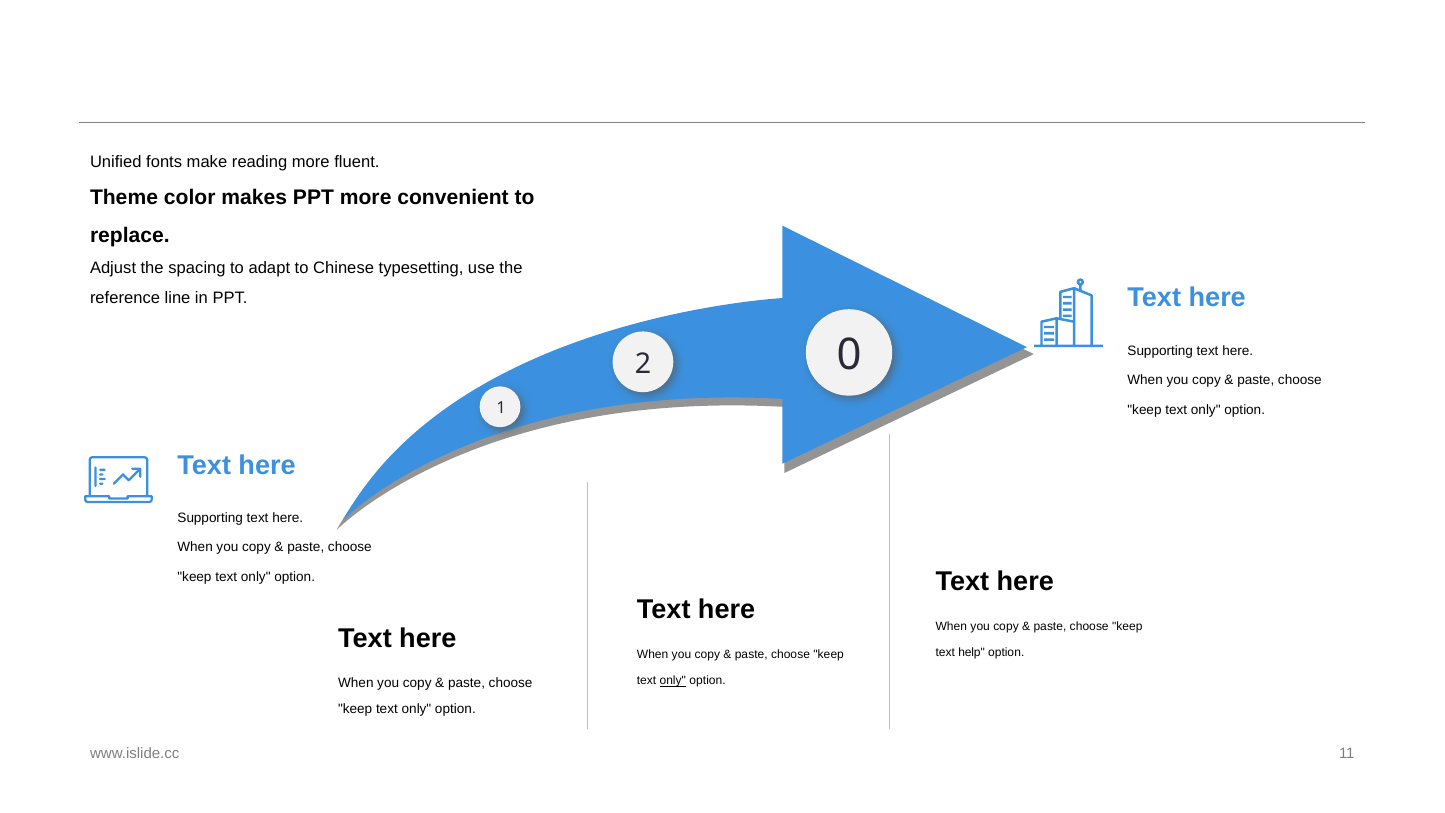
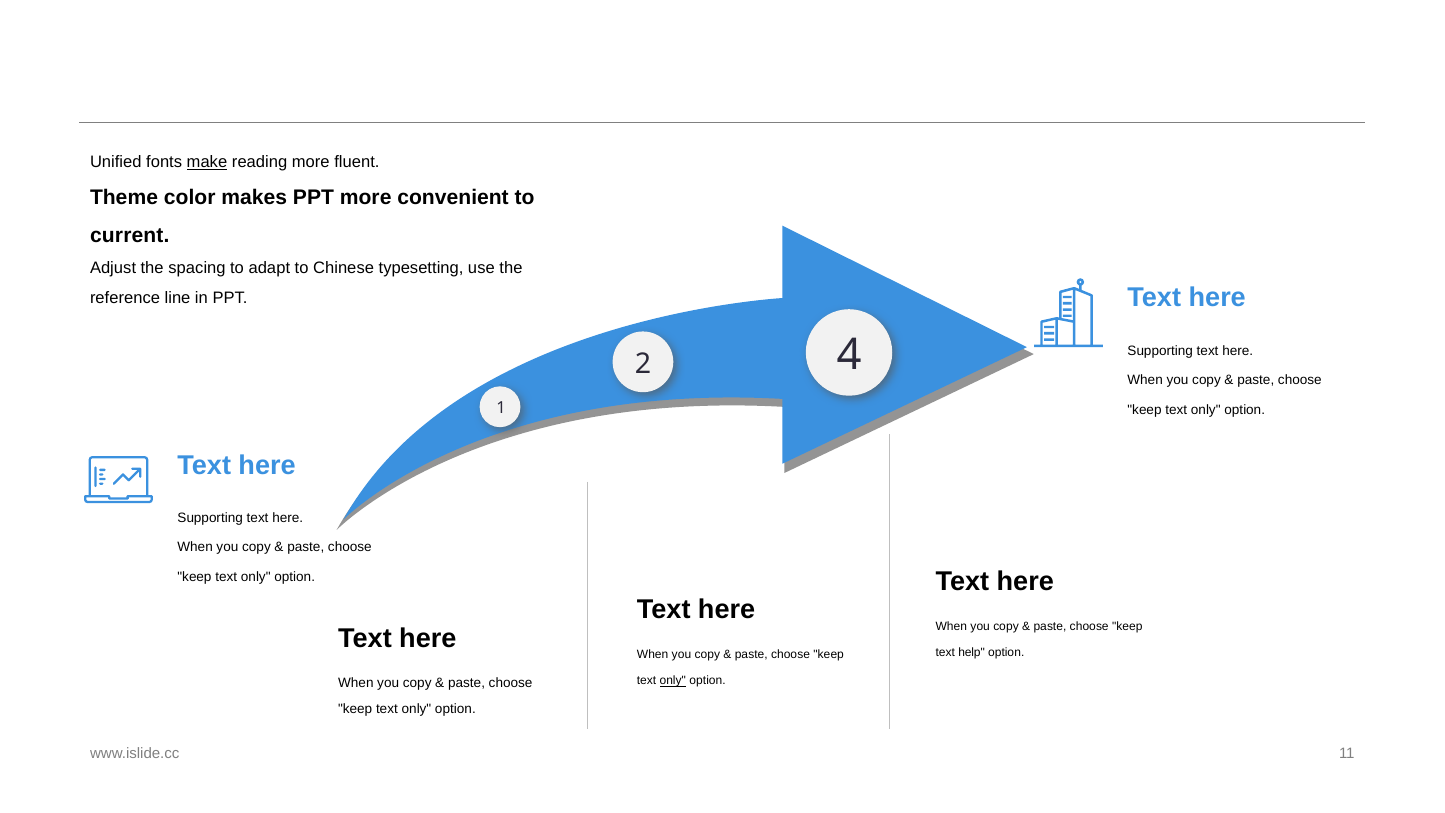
make underline: none -> present (207, 162)
replace: replace -> current (130, 236)
0: 0 -> 4 (849, 355)
